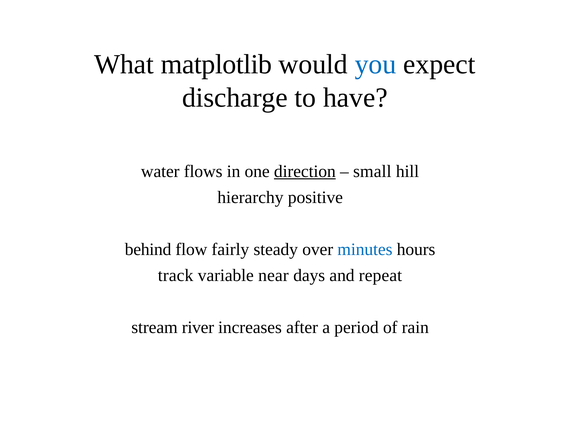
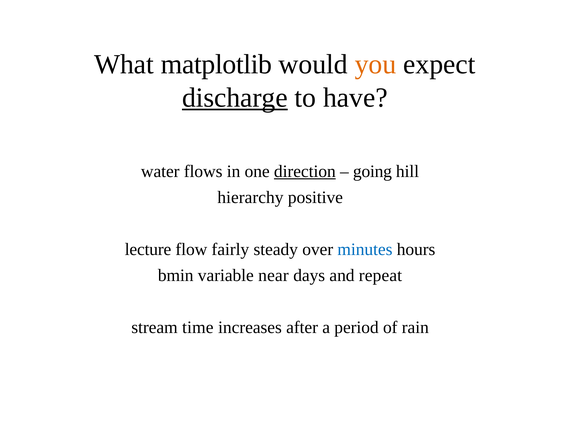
you colour: blue -> orange (376, 64)
discharge underline: none -> present (235, 97)
small: small -> going (372, 171)
behind: behind -> lecture (148, 249)
track: track -> bmin (176, 275)
river: river -> time (198, 327)
